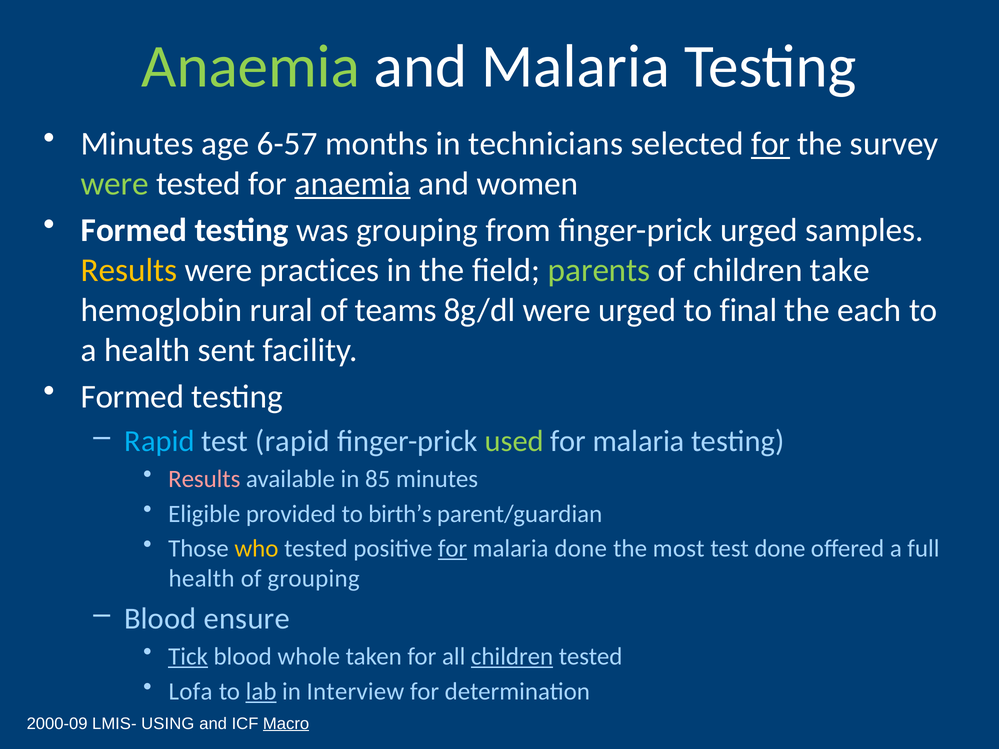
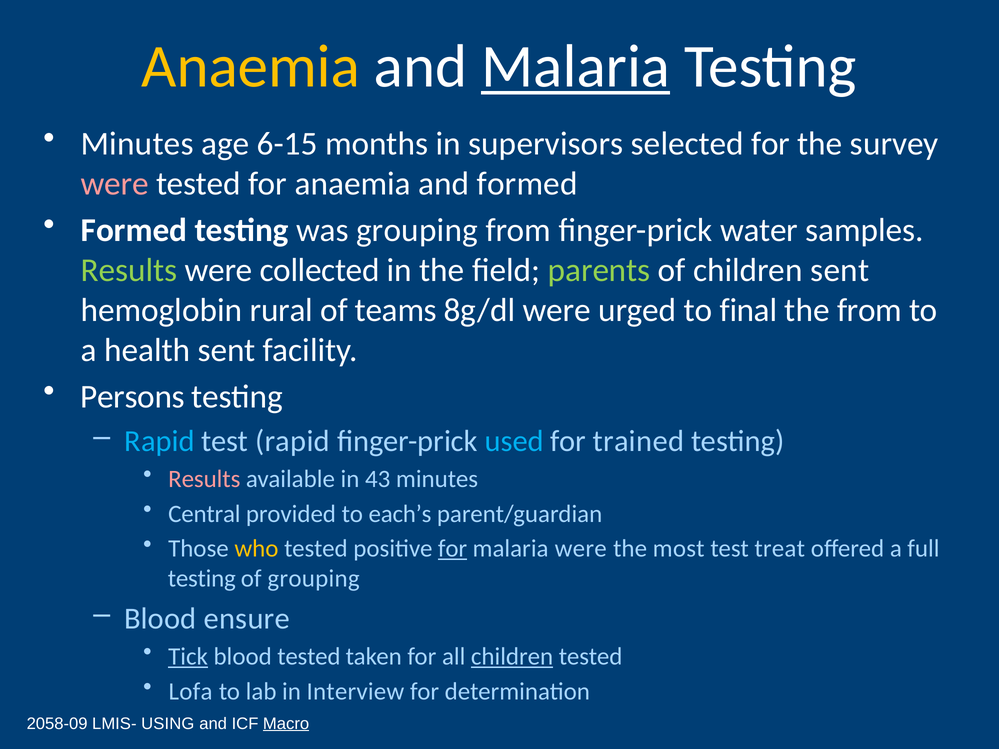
Anaemia colour: light green -> yellow (251, 67)
Malaria underline: none -> present (576, 67)
6-57: 6-57 -> 6-15 (287, 144)
technicians: technicians -> supervisors (546, 144)
for underline: present -> none (771, 144)
were colour: light green -> pink (115, 184)
anaemia underline: present -> none (353, 184)
and women: women -> formed (527, 184)
finger-prick urged: urged -> water (759, 230)
Results colour: yellow -> light green (129, 270)
practices: practices -> collected (320, 270)
children take: take -> sent (840, 270)
the each: each -> from (869, 310)
Formed: Formed -> Persons (133, 397)
used colour: light green -> light blue (514, 441)
malaria: malaria -> trained (638, 441)
85: 85 -> 43 (378, 479)
Eligible: Eligible -> Central (204, 514)
birth’s: birth’s -> each’s (400, 514)
malaria done: done -> were (581, 549)
test done: done -> treat (780, 549)
health: health -> testing (202, 579)
blood whole: whole -> tested (309, 657)
lab underline: present -> none (261, 692)
2000-09: 2000-09 -> 2058-09 (57, 724)
